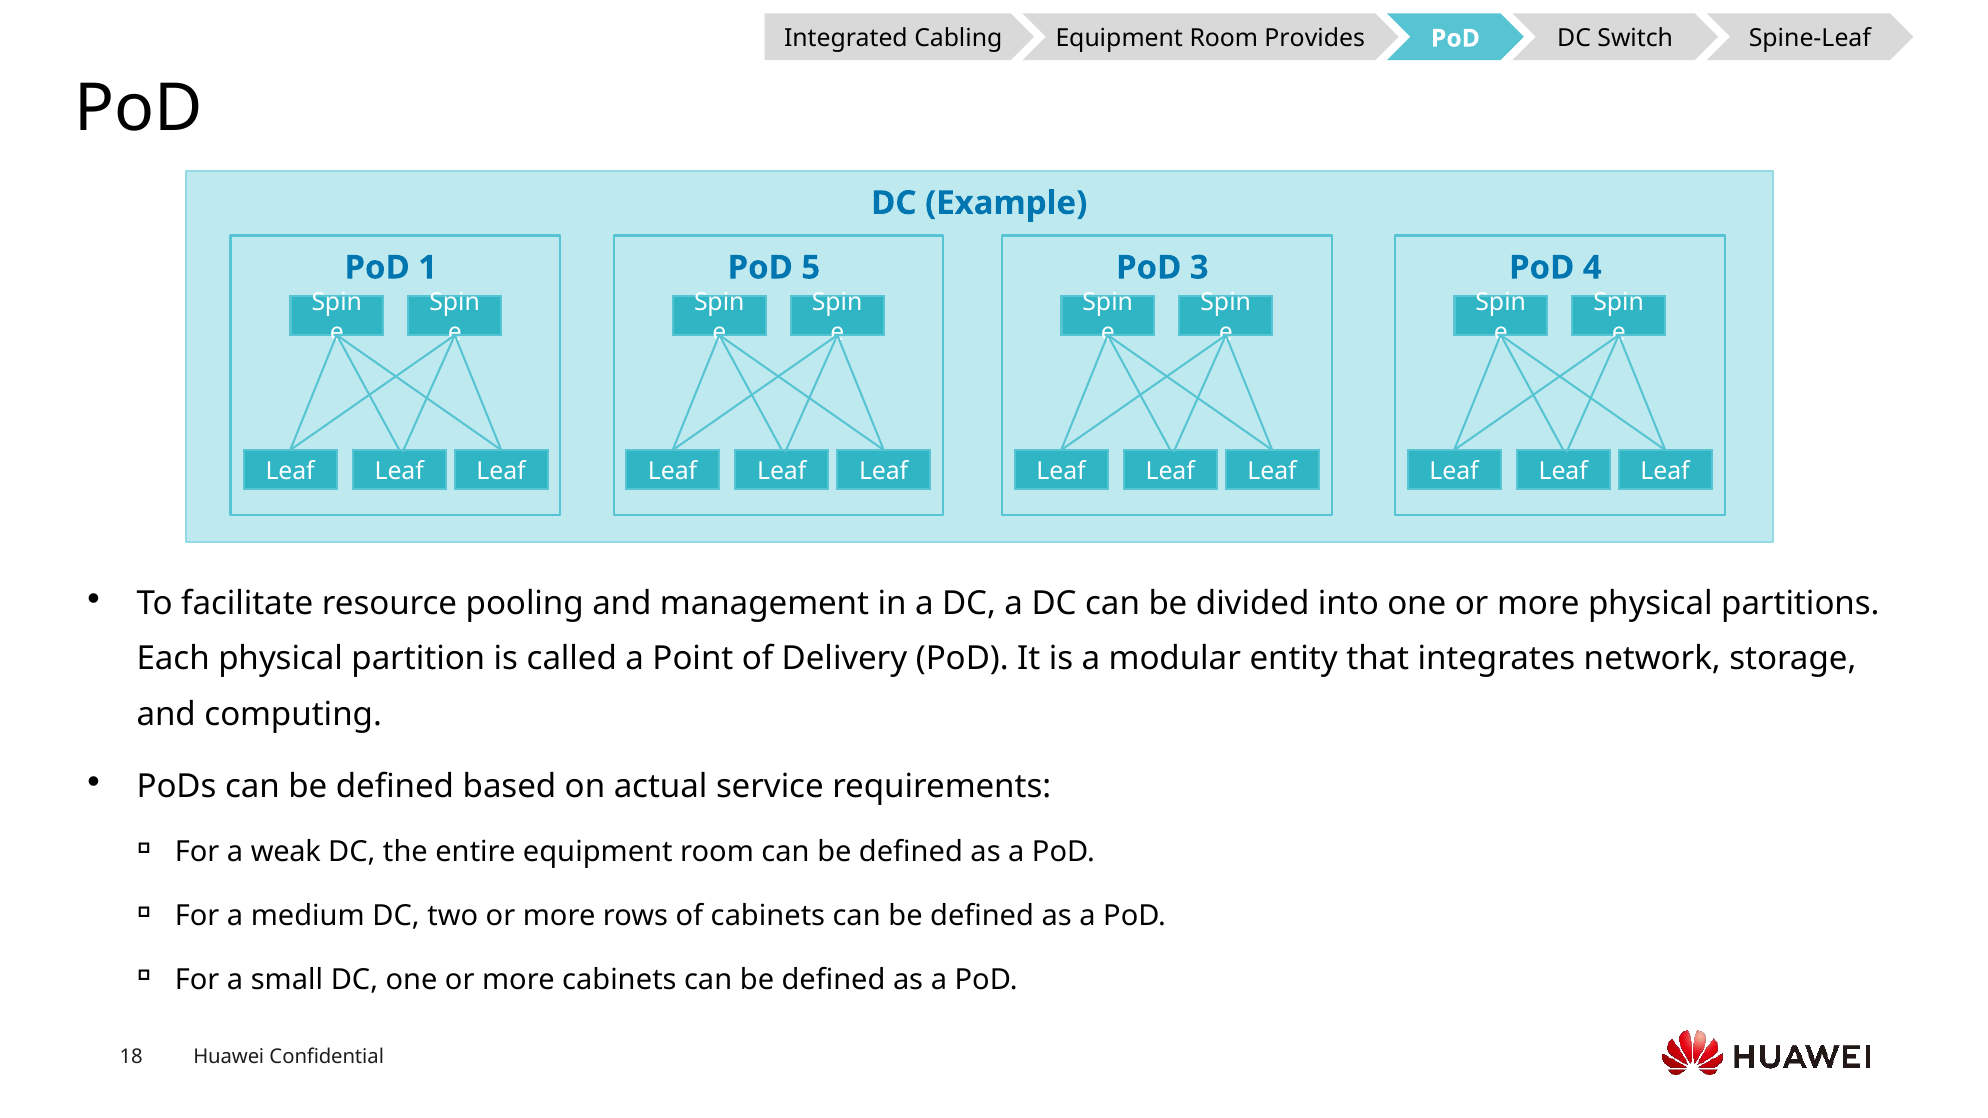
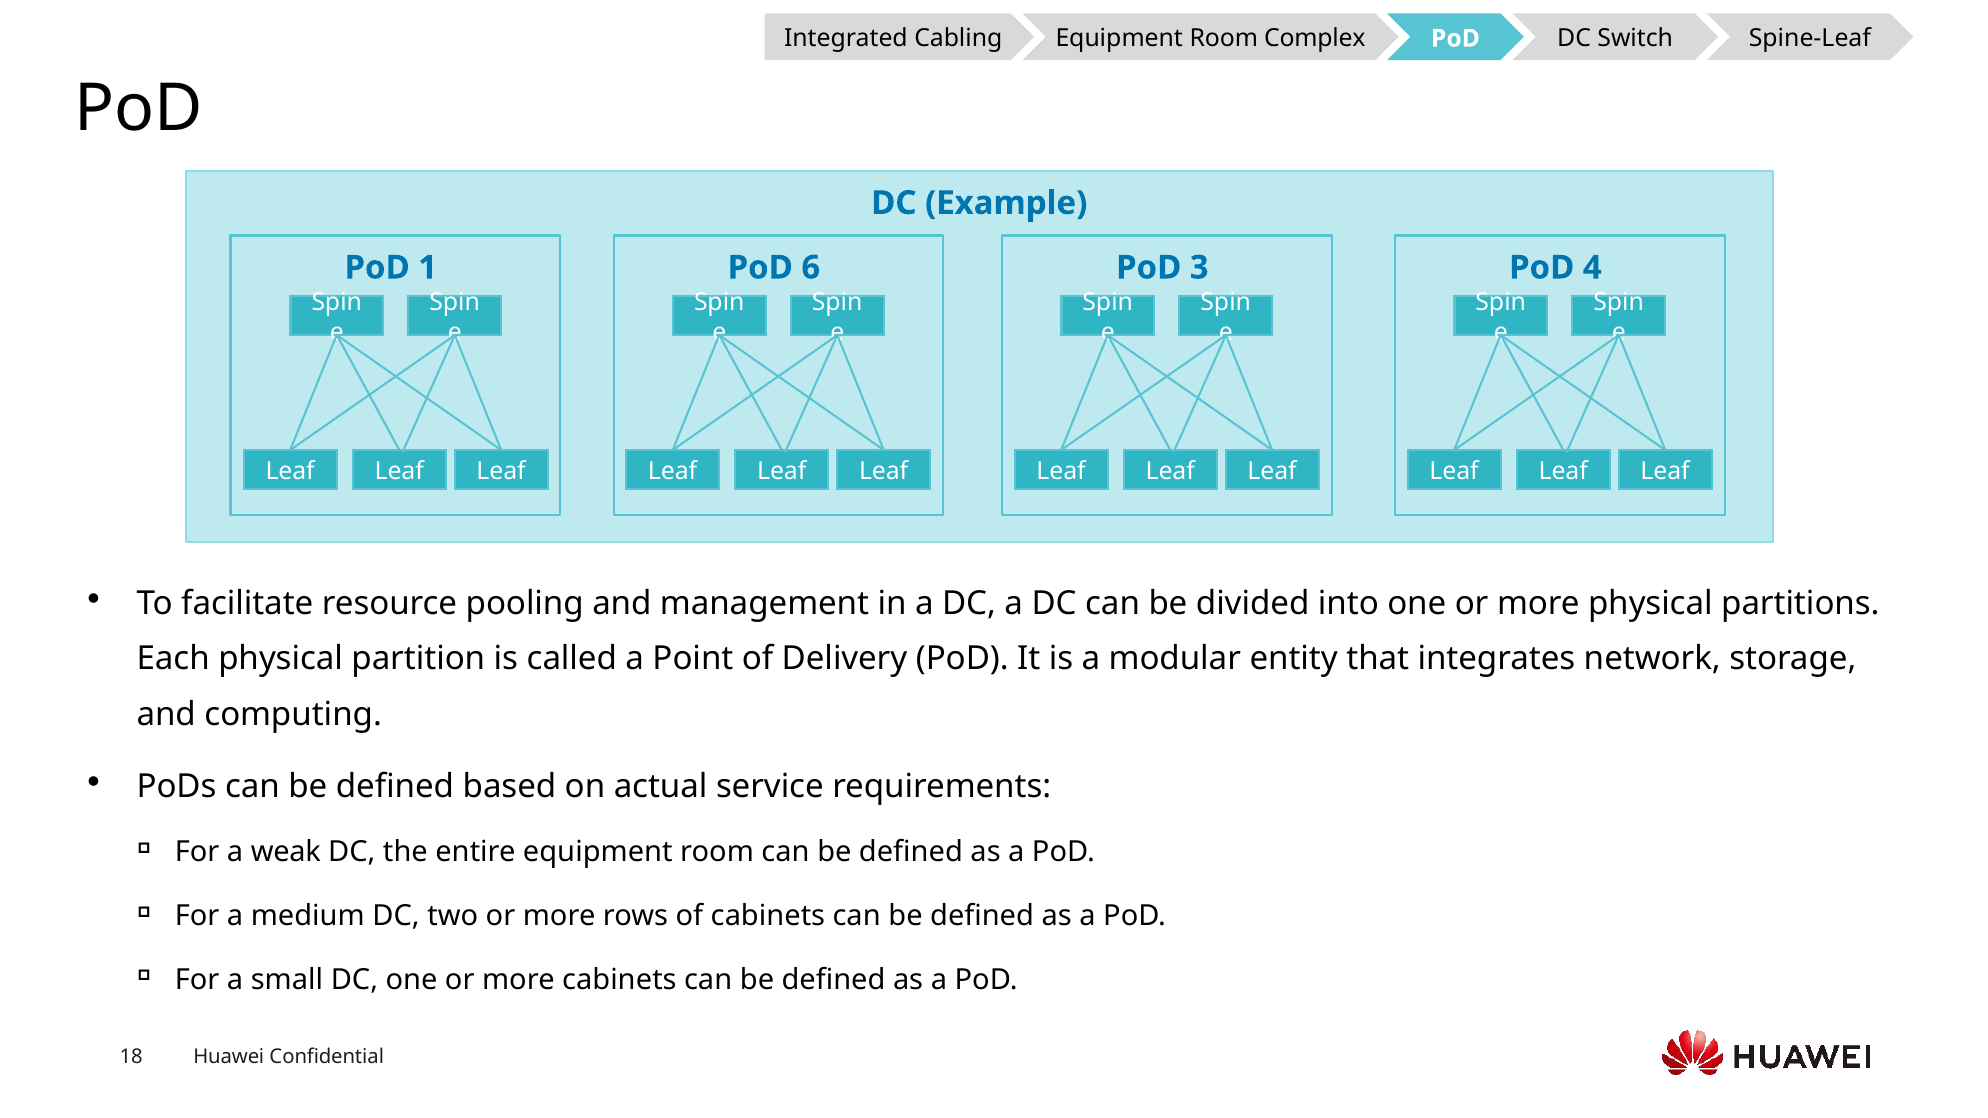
Provides: Provides -> Complex (1315, 38)
5: 5 -> 6 (811, 268)
